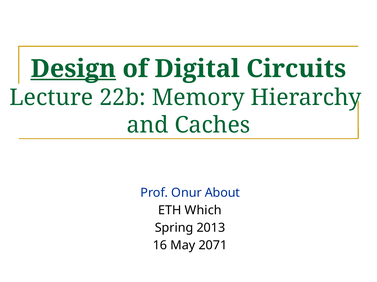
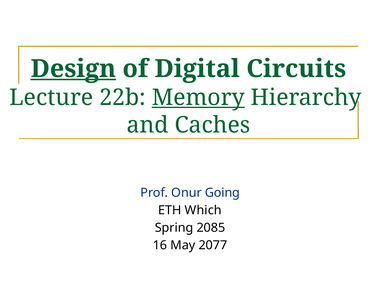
Memory underline: none -> present (198, 98)
About: About -> Going (222, 193)
2013: 2013 -> 2085 (211, 228)
2071: 2071 -> 2077 (213, 246)
